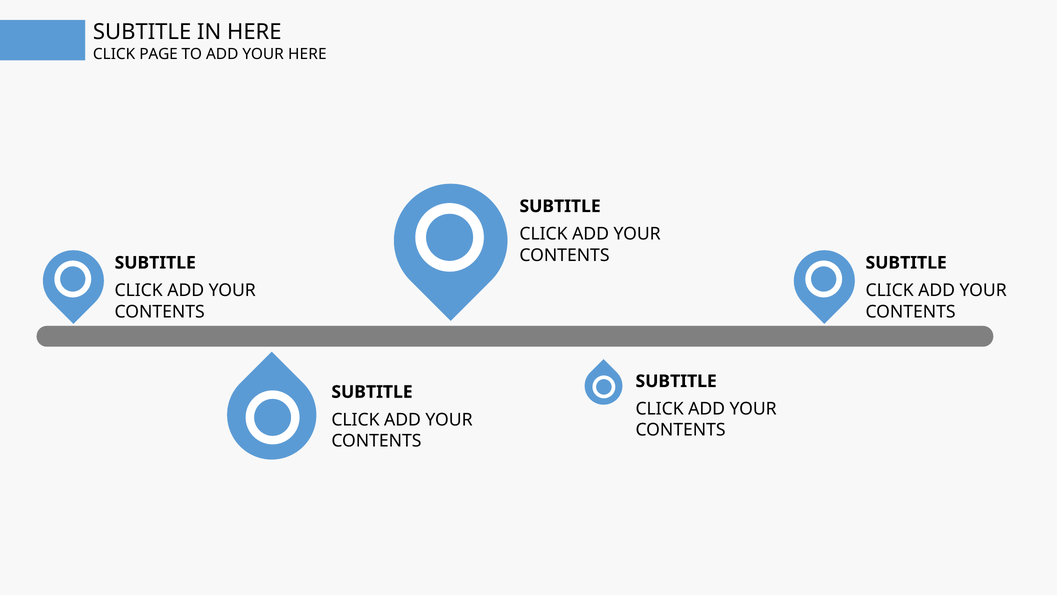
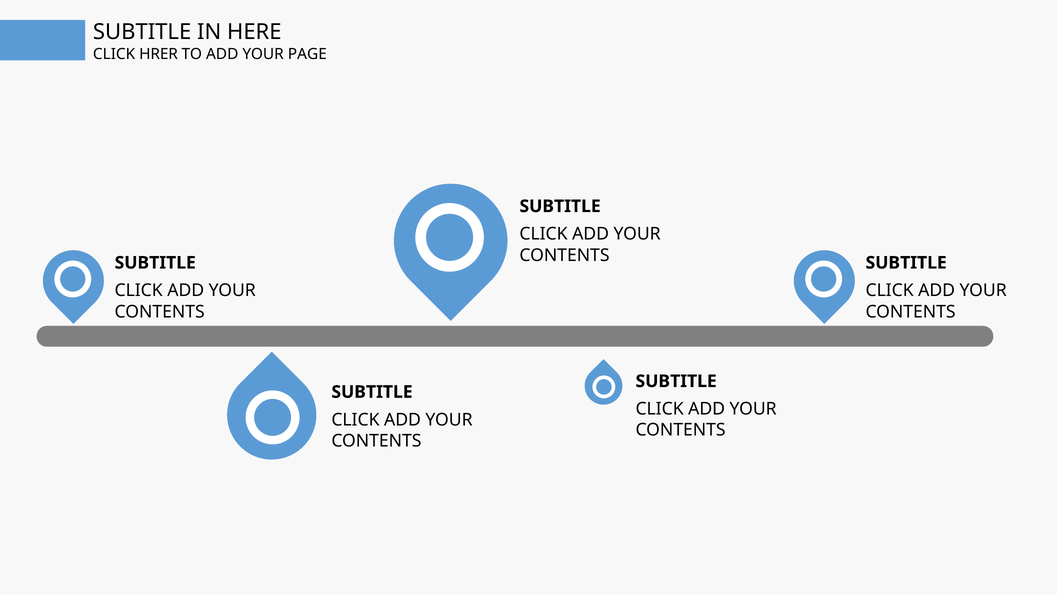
PAGE: PAGE -> HRER (159, 54)
YOUR HERE: HERE -> PAGE (307, 54)
